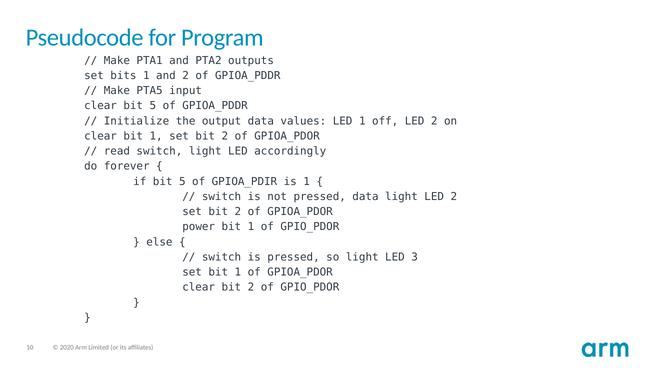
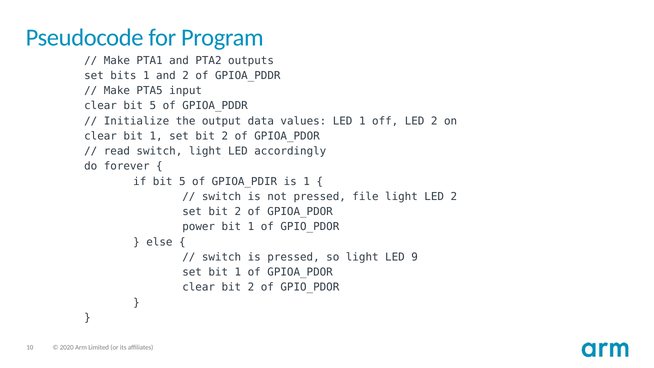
pressed data: data -> file (365, 197)
3: 3 -> 9 (415, 257)
